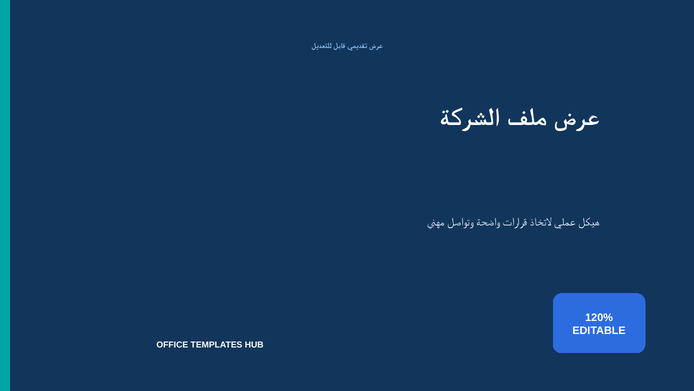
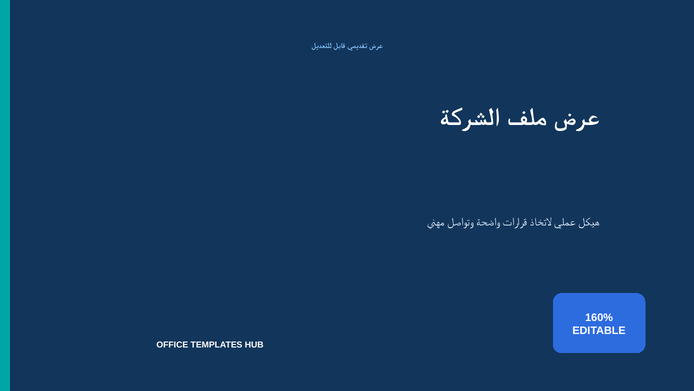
120%: 120% -> 160% (599, 317)
